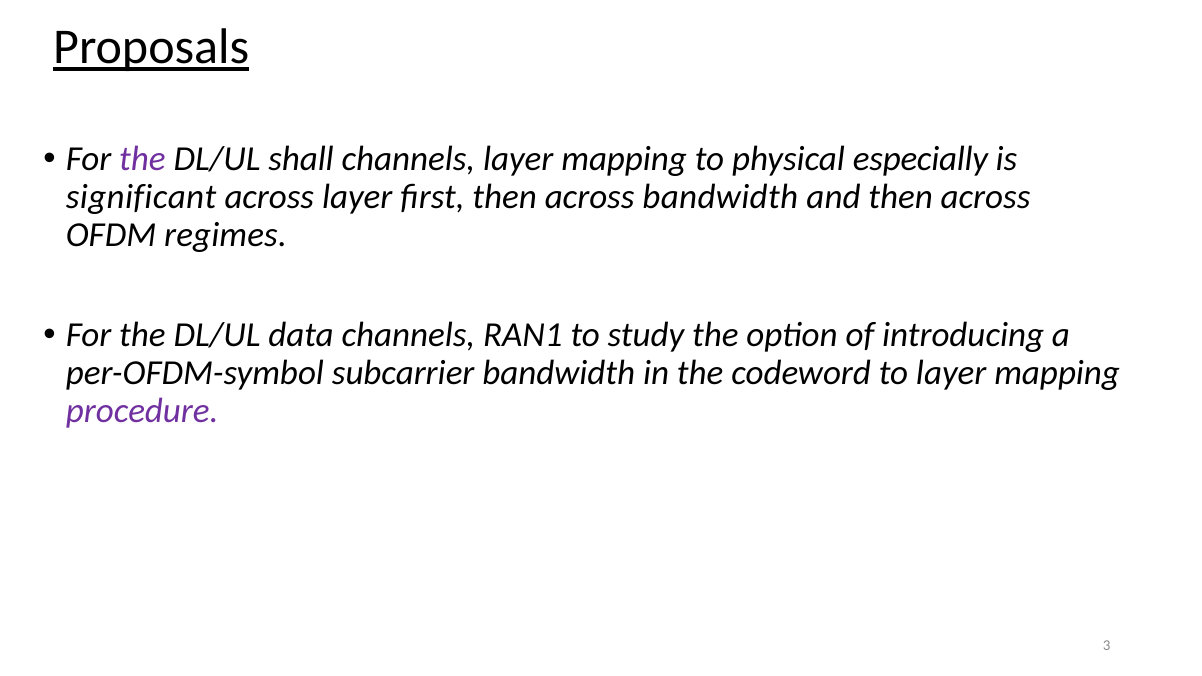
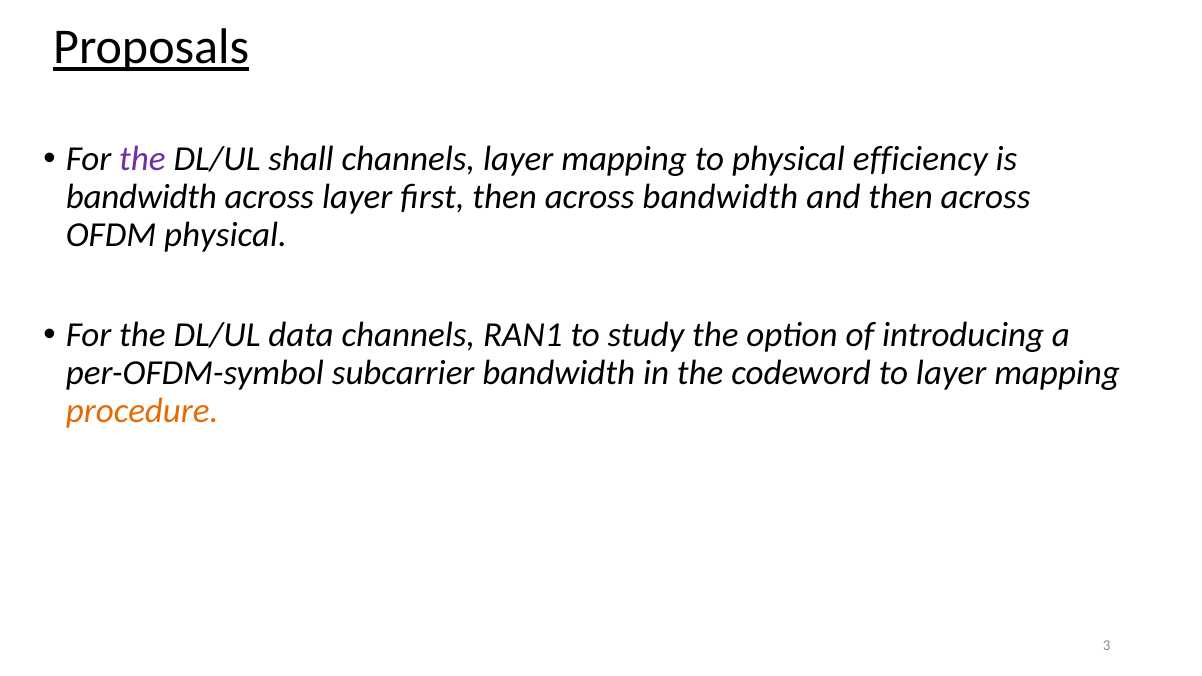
especially: especially -> efficiency (920, 159)
significant: significant -> bandwidth (141, 197)
OFDM regimes: regimes -> physical (226, 235)
procedure colour: purple -> orange (142, 411)
